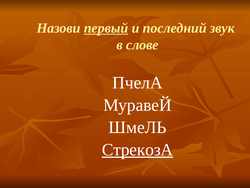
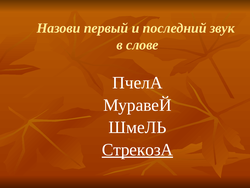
первый underline: present -> none (106, 28)
